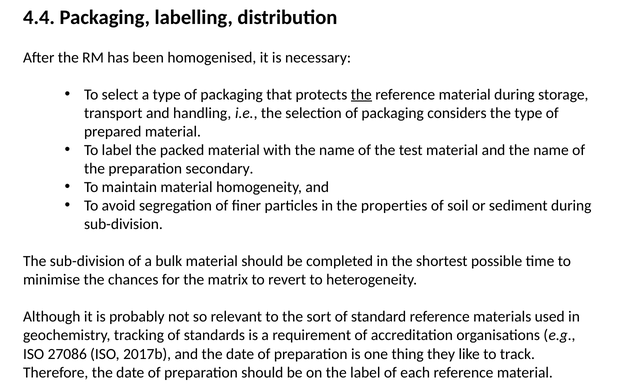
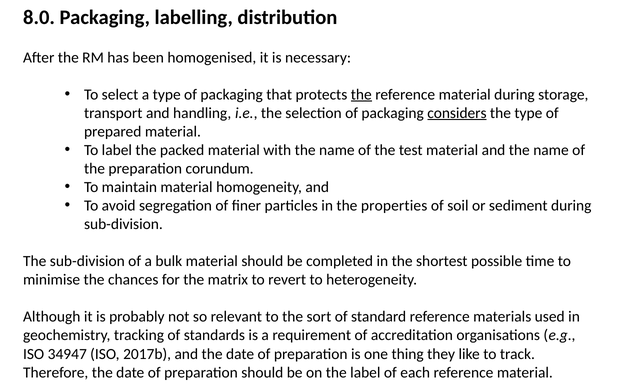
4.4: 4.4 -> 8.0 (39, 18)
considers underline: none -> present (457, 113)
secondary: secondary -> corundum (220, 169)
27086: 27086 -> 34947 (67, 354)
